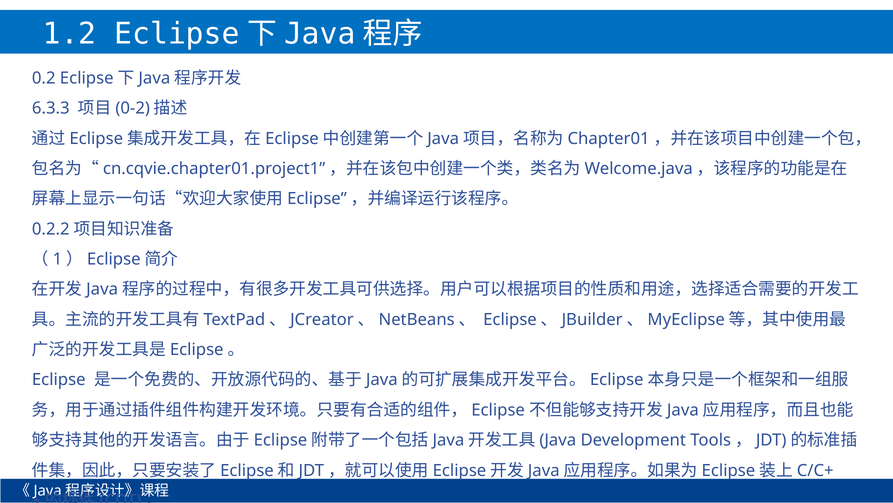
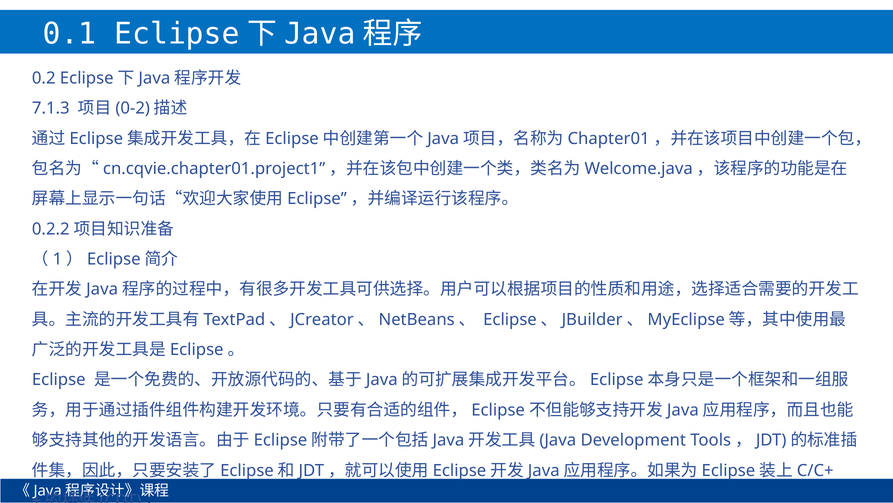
1.2: 1.2 -> 0.1 (70, 34)
6.3.3: 6.3.3 -> 7.1.3 (51, 108)
